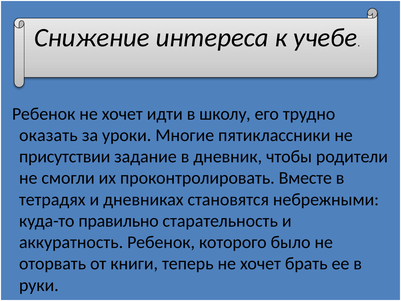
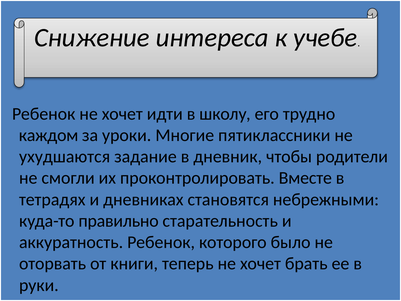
оказать: оказать -> каждом (49, 135)
присутствии: присутствии -> ухудшаются (65, 157)
